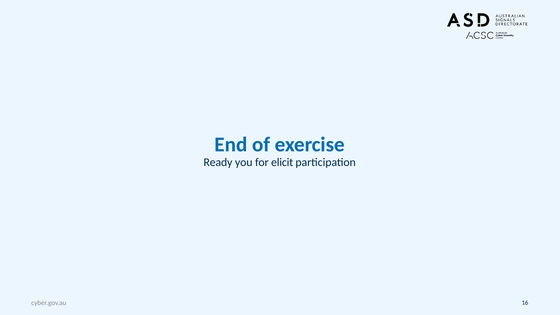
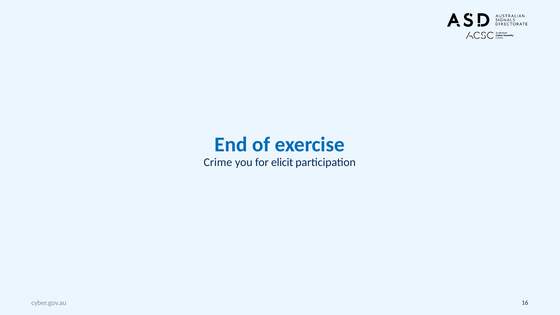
Ready: Ready -> Crime (218, 162)
